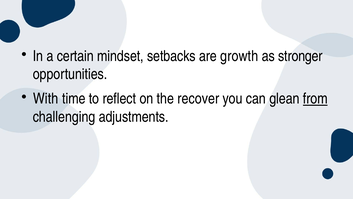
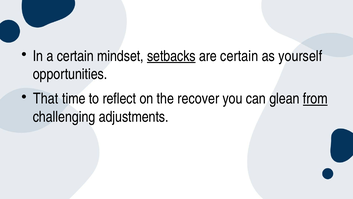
setbacks underline: none -> present (171, 56)
are growth: growth -> certain (239, 56)
stronger: stronger -> yourself (300, 56)
With: With -> That (46, 98)
